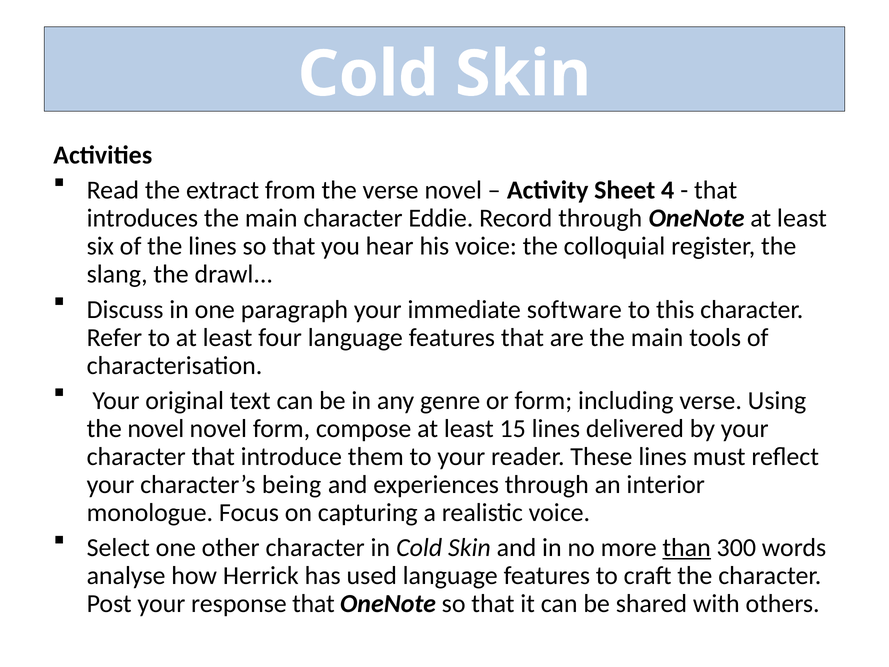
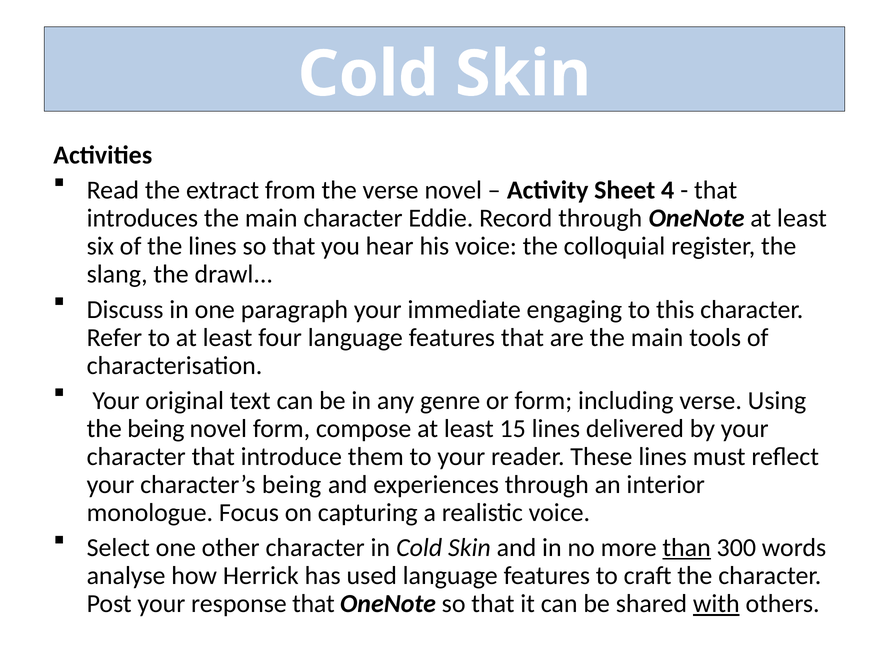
software: software -> engaging (574, 309)
the novel: novel -> being (156, 428)
with underline: none -> present (716, 604)
